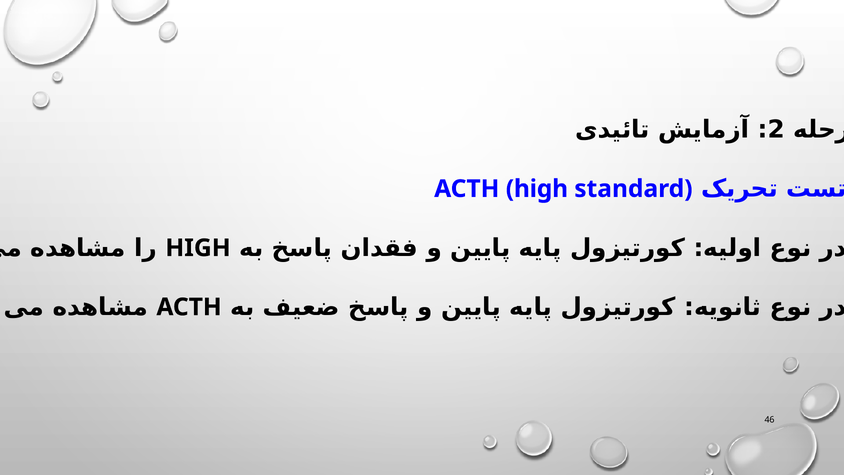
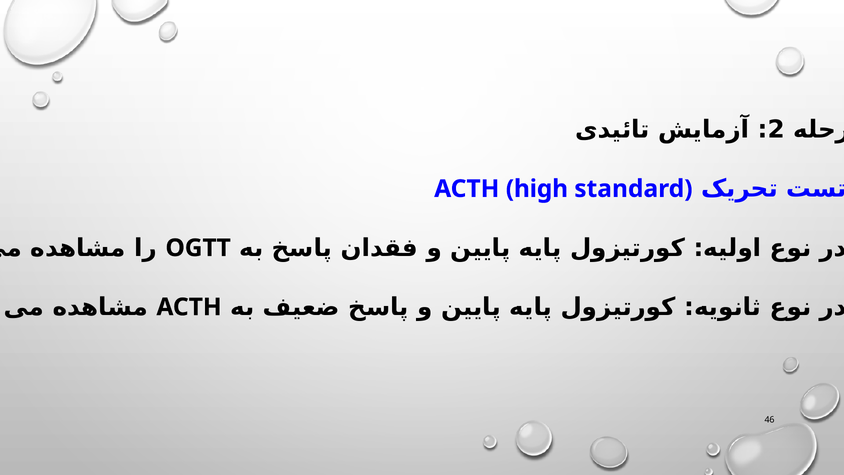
HIGH: HIGH -> OGTT (198, 248)
